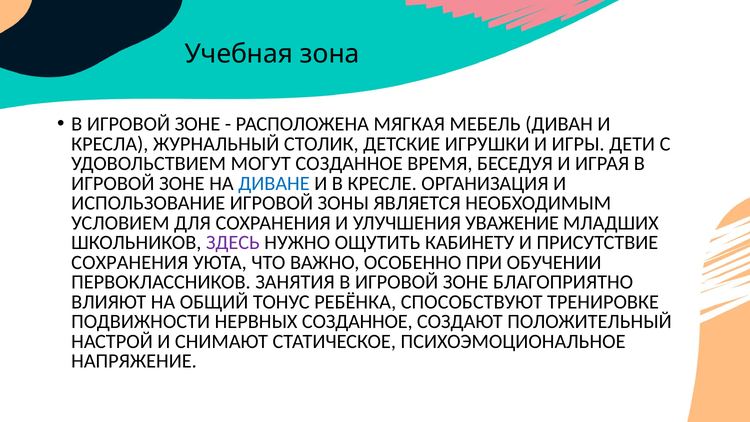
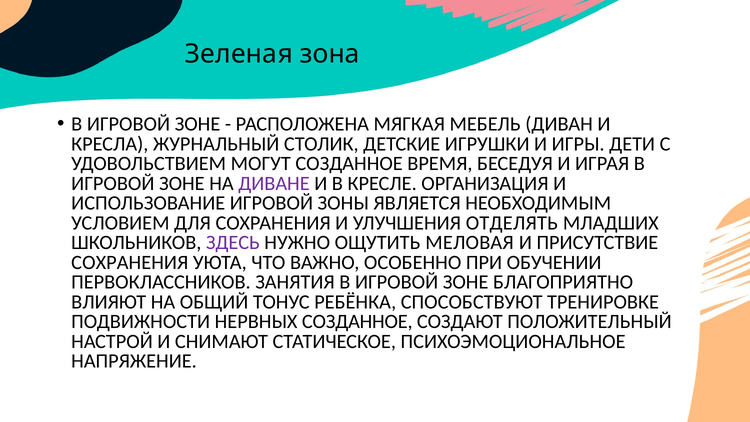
Учебная: Учебная -> Зеленая (239, 54)
ДИВАНЕ colour: blue -> purple (274, 183)
УВАЖЕНИЕ: УВАЖЕНИЕ -> ОТДЕЛЯТЬ (512, 223)
КАБИНЕТУ: КАБИНЕТУ -> МЕЛОВАЯ (470, 243)
